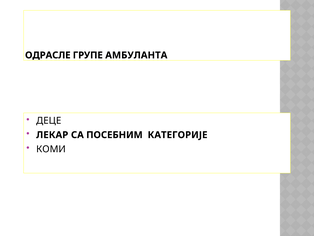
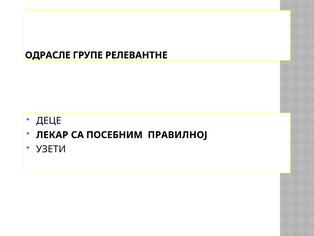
АМБУЛАНТА: АМБУЛАНТА -> РЕЛЕВАНТНЕ (136, 55)
КАТЕГОРИЈЕ: КАТЕГОРИЈЕ -> ПРАВИЛНОЈ (178, 135)
КОМИ: КОМИ -> УЗЕТИ (51, 149)
